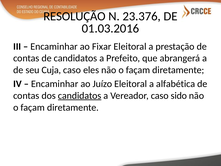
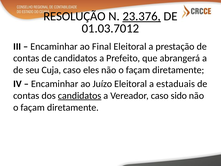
23.376 underline: none -> present (142, 16)
01.03.2016: 01.03.2016 -> 01.03.7012 (110, 28)
Fixar: Fixar -> Final (102, 46)
alfabética: alfabética -> estaduais (176, 84)
